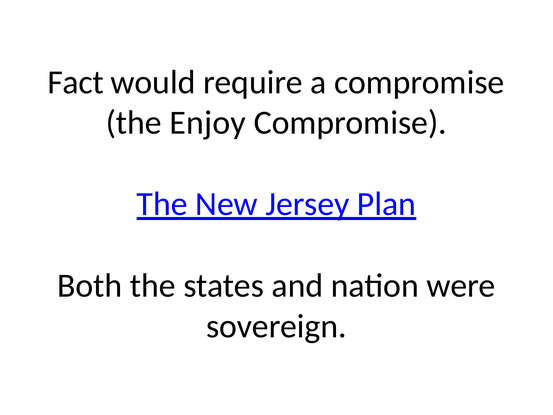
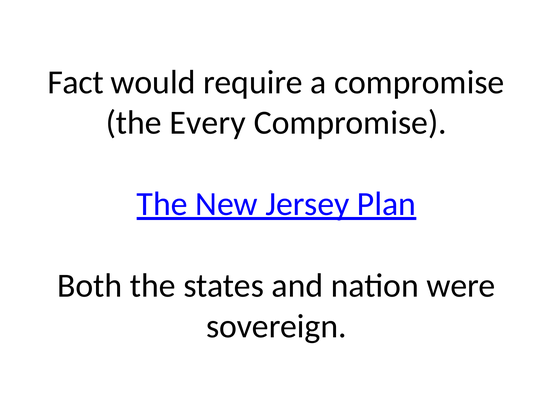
Enjoy: Enjoy -> Every (208, 123)
